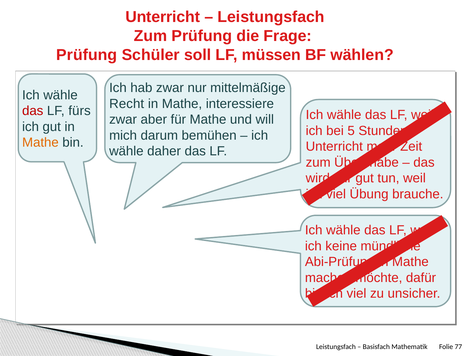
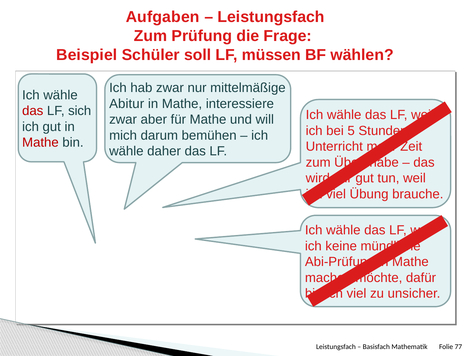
Unterricht: Unterricht -> Aufgaben (163, 17)
Prüfung: Prüfung -> Beispiel (87, 55)
Recht: Recht -> Abitur (127, 104)
fürs: fürs -> sich (80, 111)
Mathe colour: orange -> red (40, 142)
